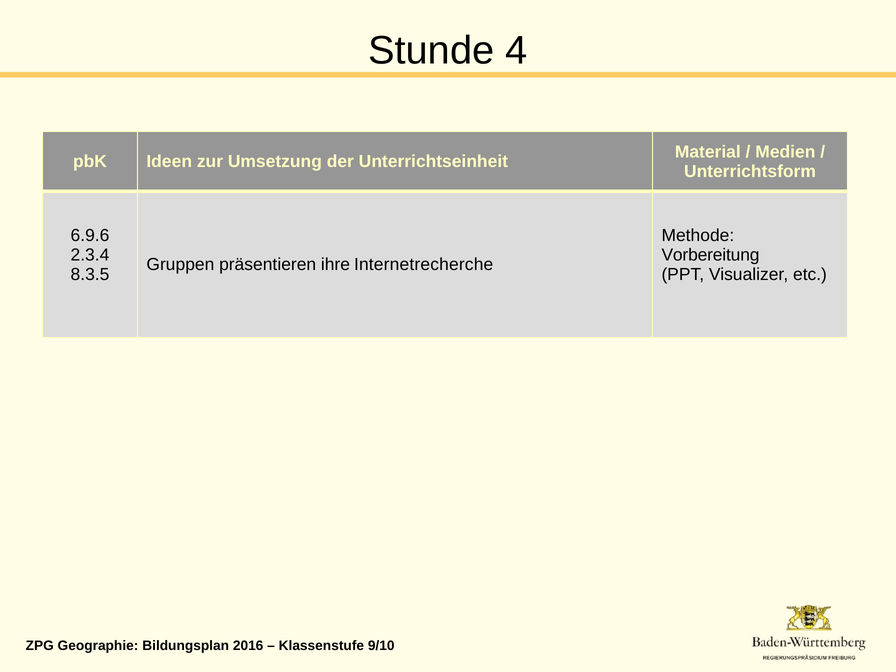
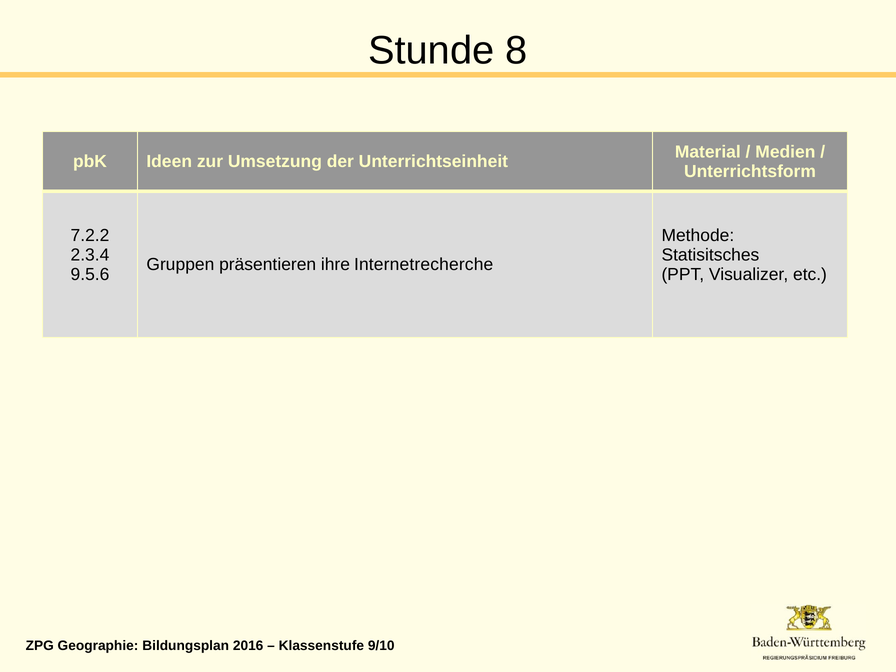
4: 4 -> 8 (517, 51)
6.9.6: 6.9.6 -> 7.2.2 (90, 235)
Vorbereitung: Vorbereitung -> Statisitsches (710, 255)
8.3.5: 8.3.5 -> 9.5.6 (90, 274)
